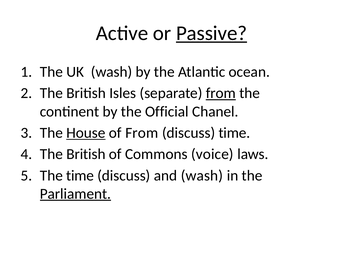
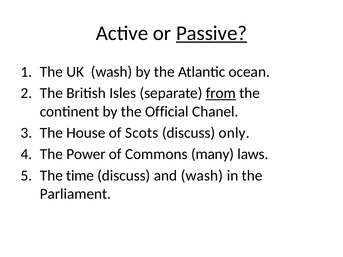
House underline: present -> none (86, 133)
of From: From -> Scots (142, 133)
discuss time: time -> only (234, 133)
British: British -> Power (86, 154)
voice: voice -> many (212, 154)
Parliament underline: present -> none (75, 194)
